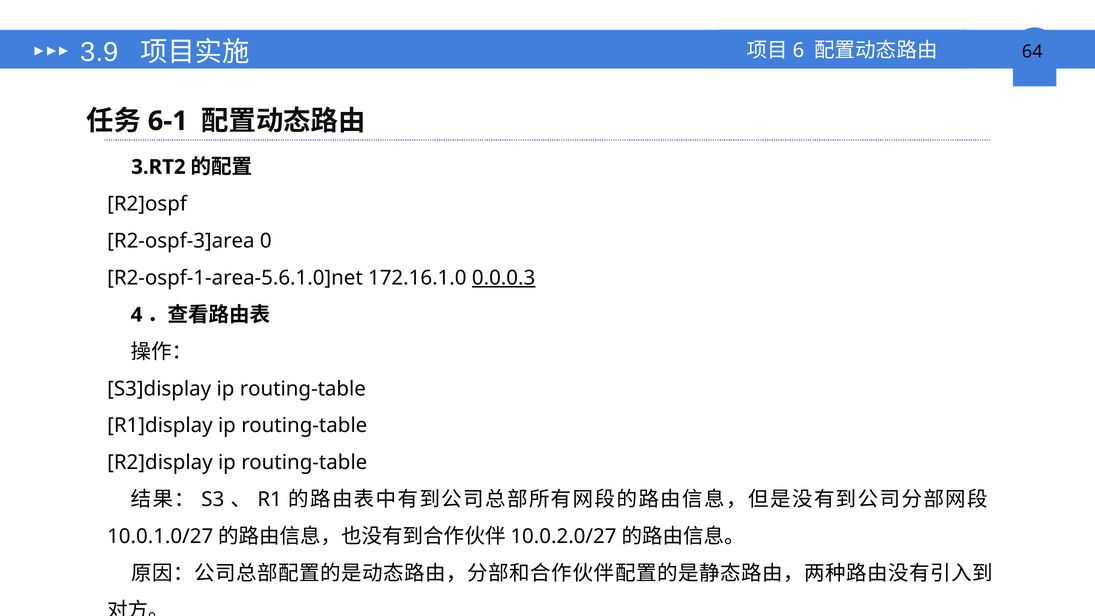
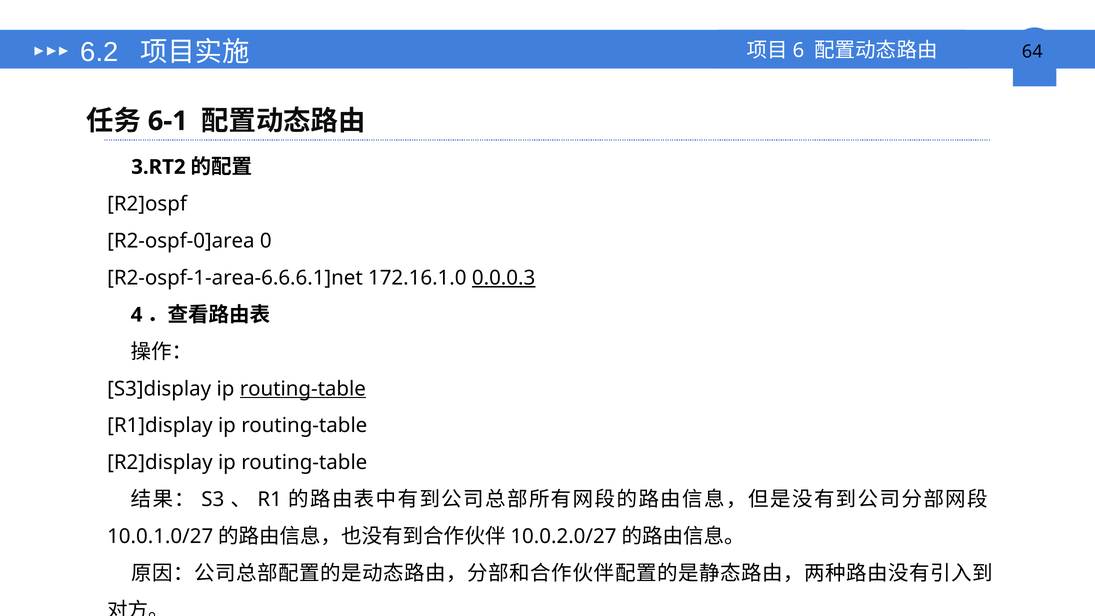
3.9: 3.9 -> 6.2 (99, 52)
R2-ospf-3]area: R2-ospf-3]area -> R2-ospf-0]area (181, 241)
R2-ospf-1-area-5.6.1.0]net: R2-ospf-1-area-5.6.1.0]net -> R2-ospf-1-area-6.6.6.1]net (235, 278)
routing-table underline: none -> present (303, 389)
